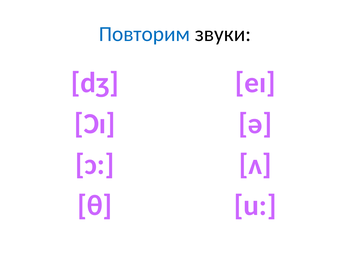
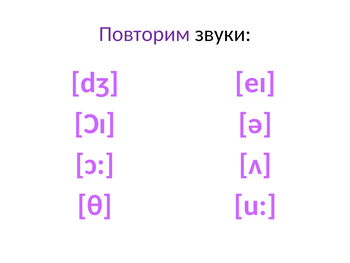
Повторим colour: blue -> purple (144, 34)
